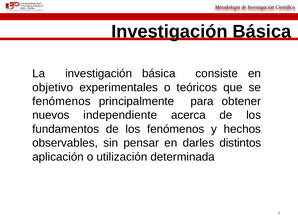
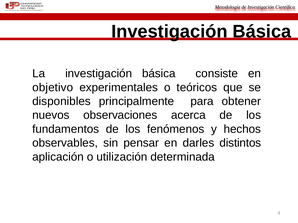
fenómenos: fenómenos -> disponibles (62, 102)
independiente: independiente -> observaciones (120, 115)
